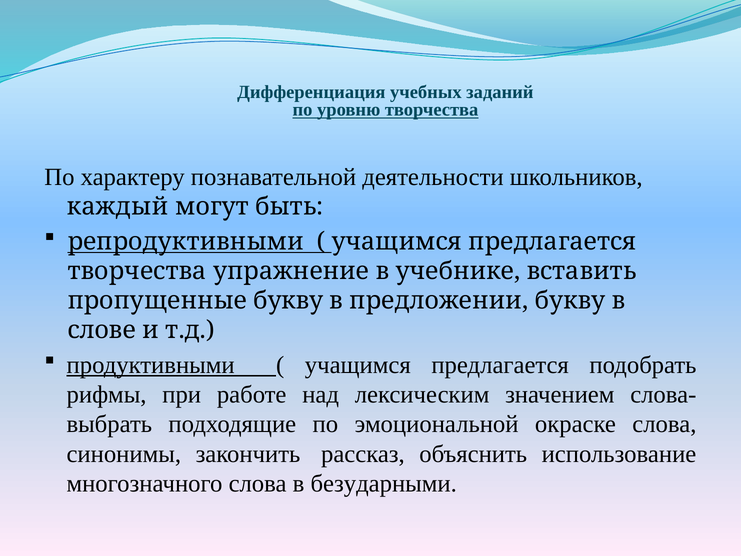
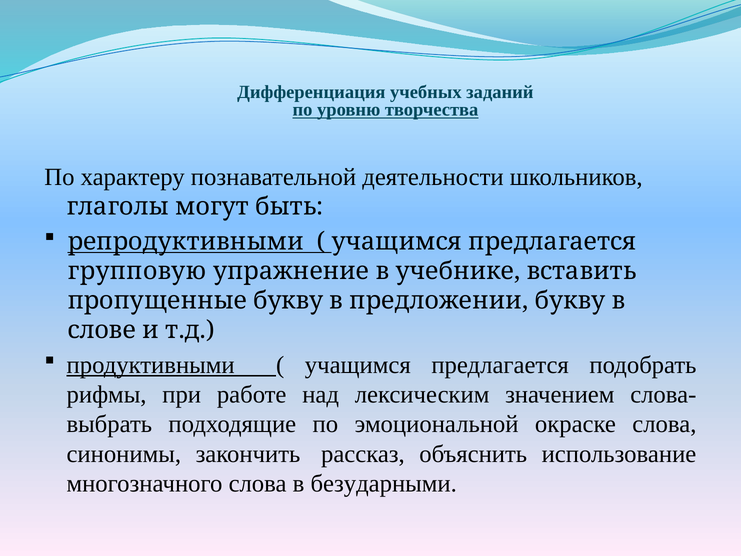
каждый: каждый -> глаголы (118, 207)
творчества: творчества -> групповую (137, 271)
